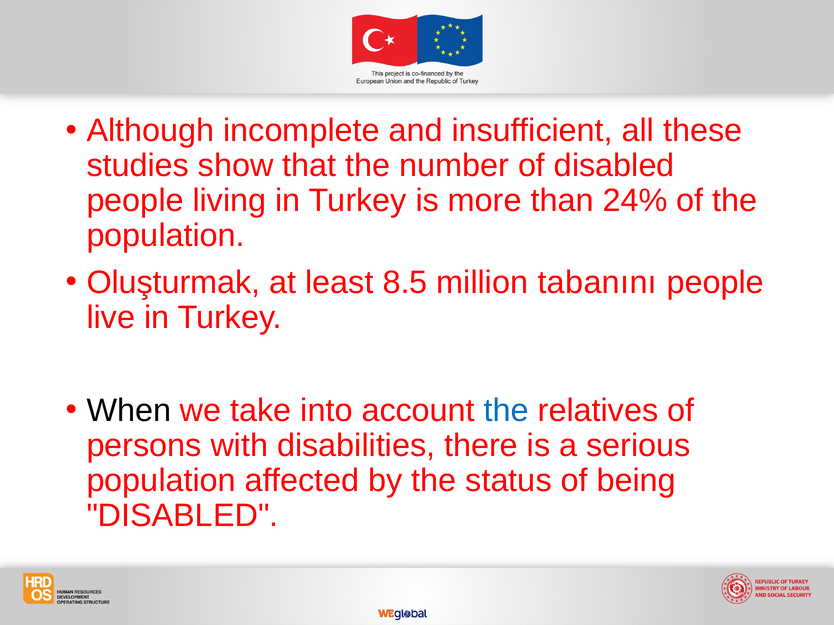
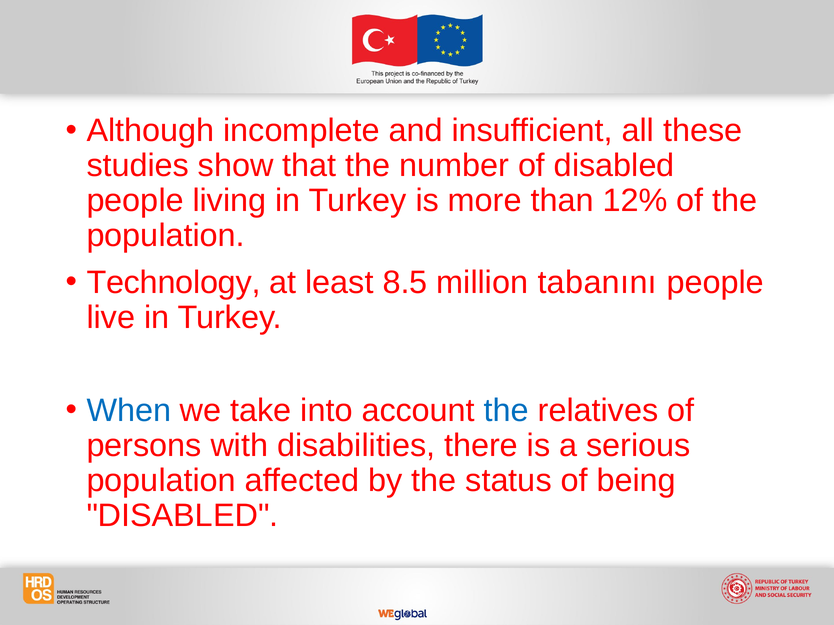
24%: 24% -> 12% (635, 201)
Oluşturmak: Oluşturmak -> Technology (174, 283)
When colour: black -> blue (129, 411)
